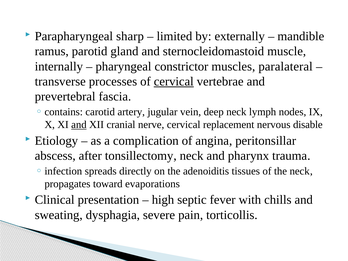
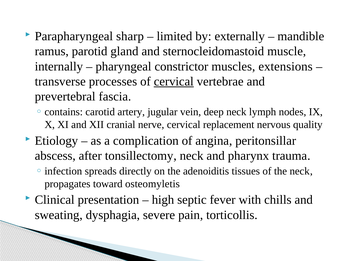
paralateral: paralateral -> extensions (286, 66)
and underline: present -> none (79, 125)
disable: disable -> quality (308, 125)
evaporations: evaporations -> osteomyletis (152, 184)
